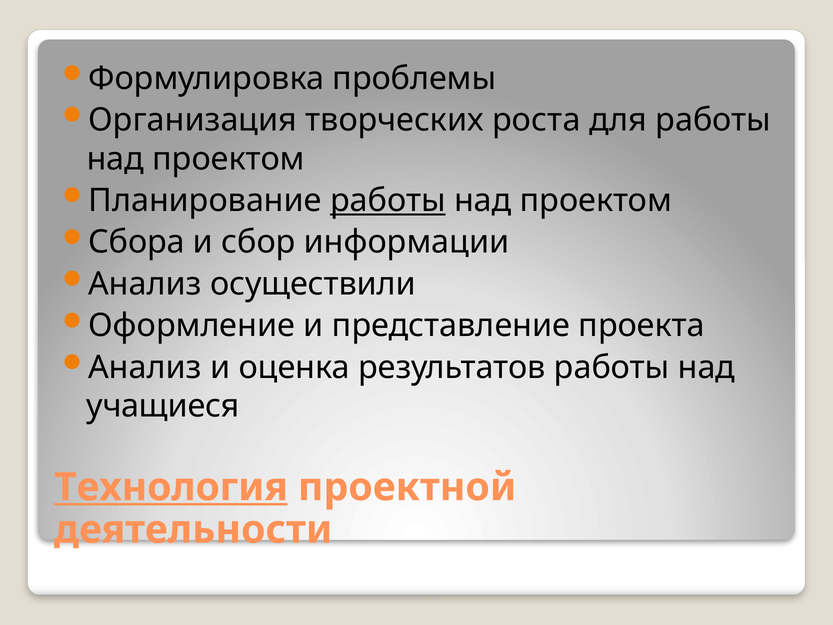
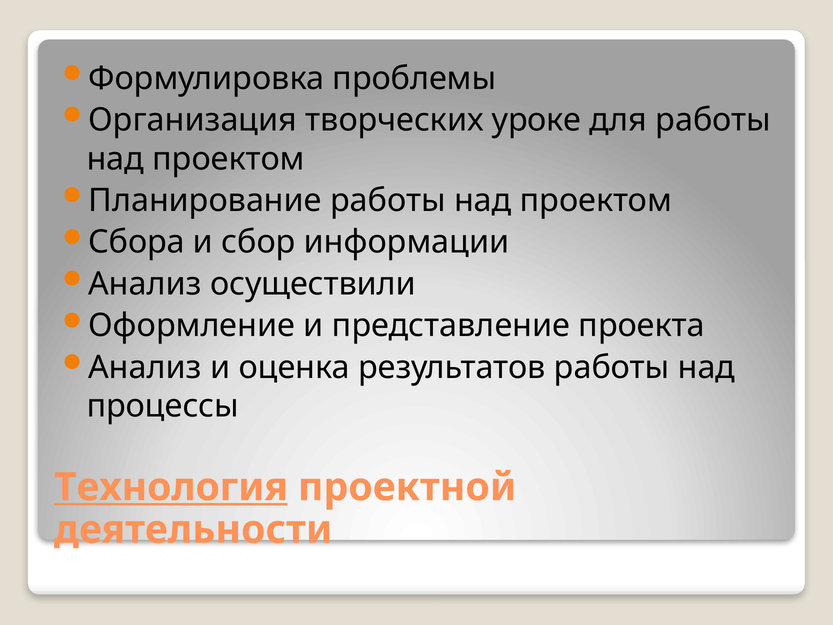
роста: роста -> уроке (537, 120)
работы underline: present -> none (388, 200)
учащиеся: учащиеся -> процессы (163, 406)
